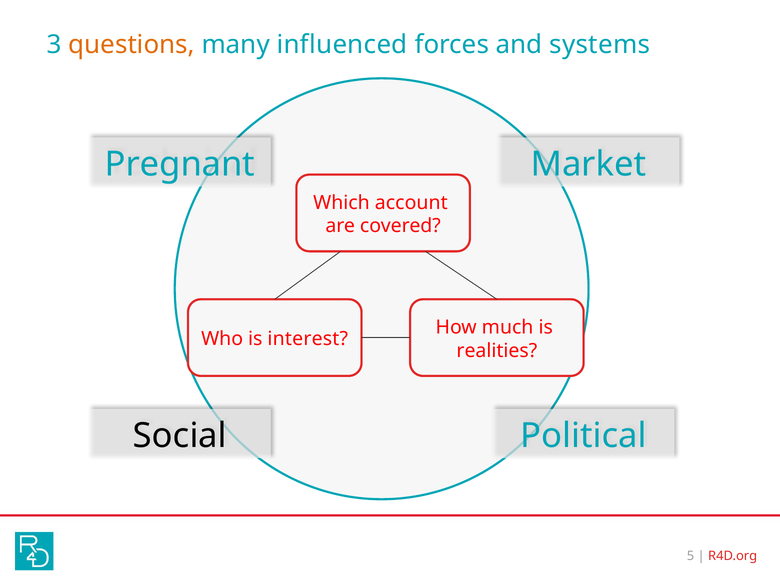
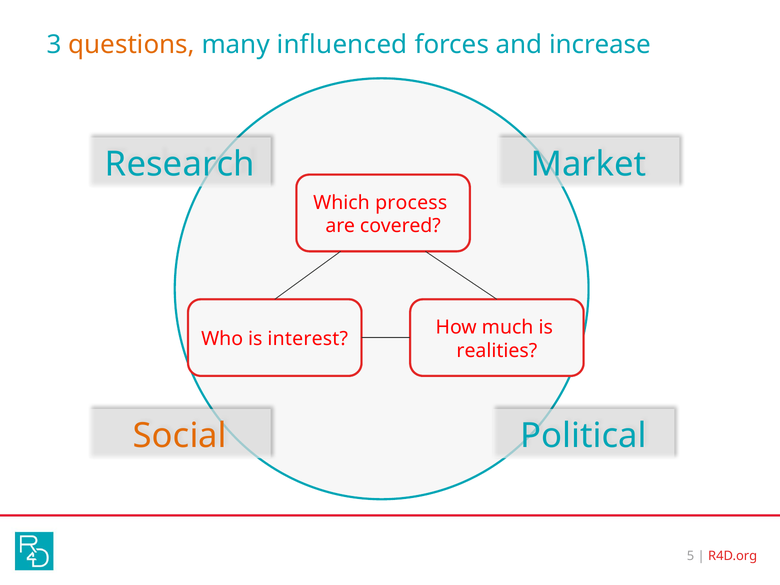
systems: systems -> increase (600, 45)
Pregnant: Pregnant -> Research (180, 164)
account: account -> process (411, 203)
Social colour: black -> orange (180, 436)
